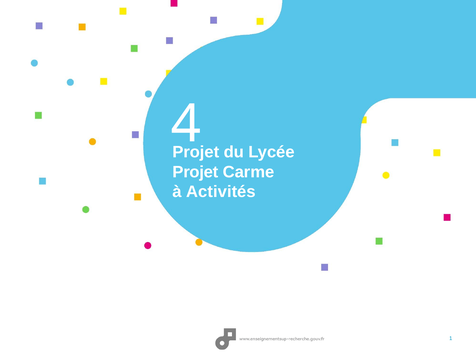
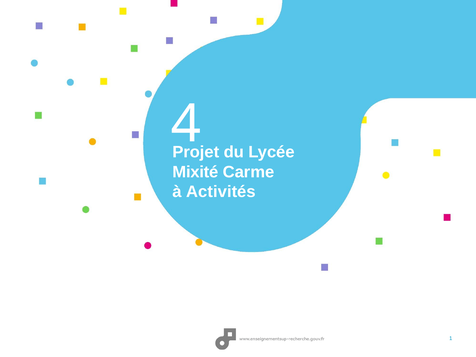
Projet: Projet -> Mixité (195, 172)
